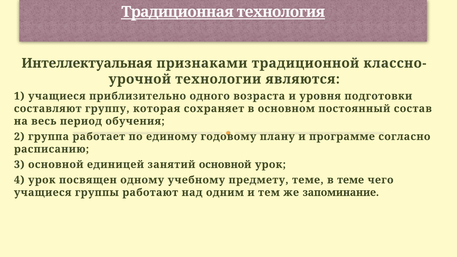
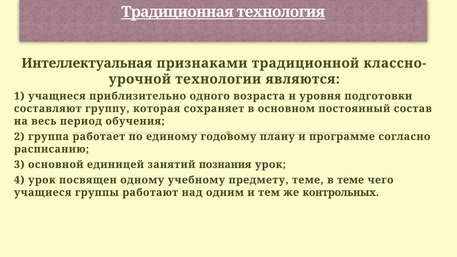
занятий основной: основной -> познания (225, 165)
запоминание: запоминание -> контрольных (341, 193)
